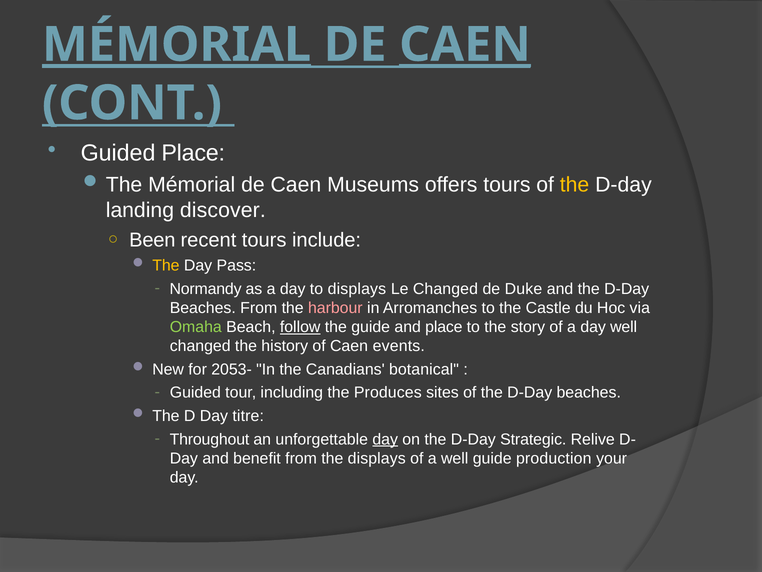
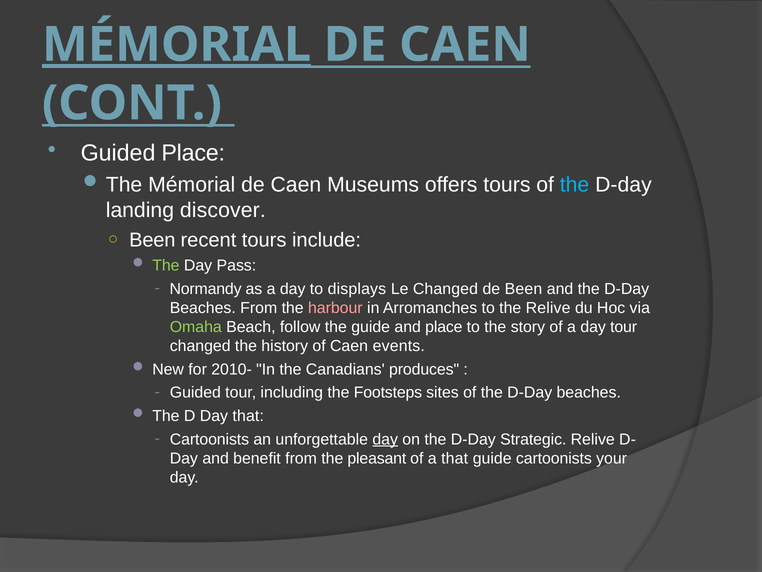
CAEN underline: present -> none (465, 45)
the colour: yellow -> light blue (575, 185)
The colour: yellow -> light green (166, 265)
de Duke: Duke -> Been (523, 289)
the Castle: Castle -> Relive (548, 308)
follow underline: present -> none (300, 327)
day well: well -> tour (624, 327)
2053-: 2053- -> 2010- (232, 369)
botanical: botanical -> produces (424, 369)
Produces: Produces -> Footsteps (388, 392)
Day titre: titre -> that (248, 416)
Throughout: Throughout -> Cartoonists (209, 439)
the displays: displays -> pleasant (377, 458)
a well: well -> that (455, 458)
guide production: production -> cartoonists (554, 458)
